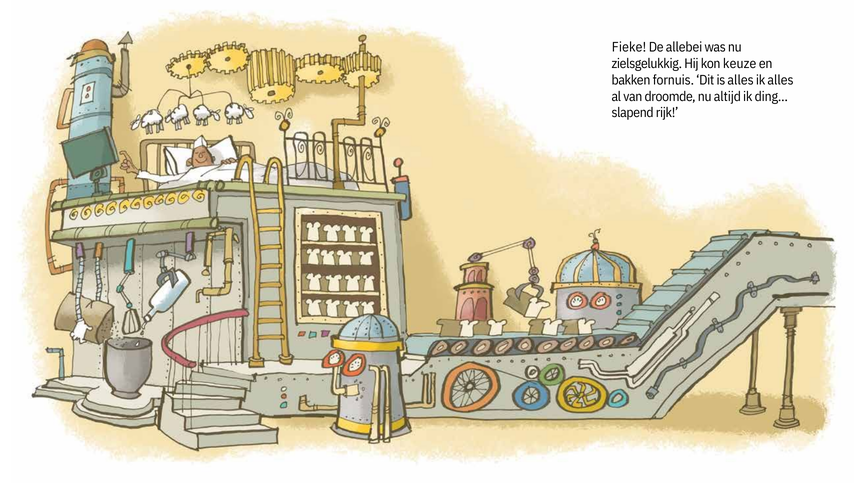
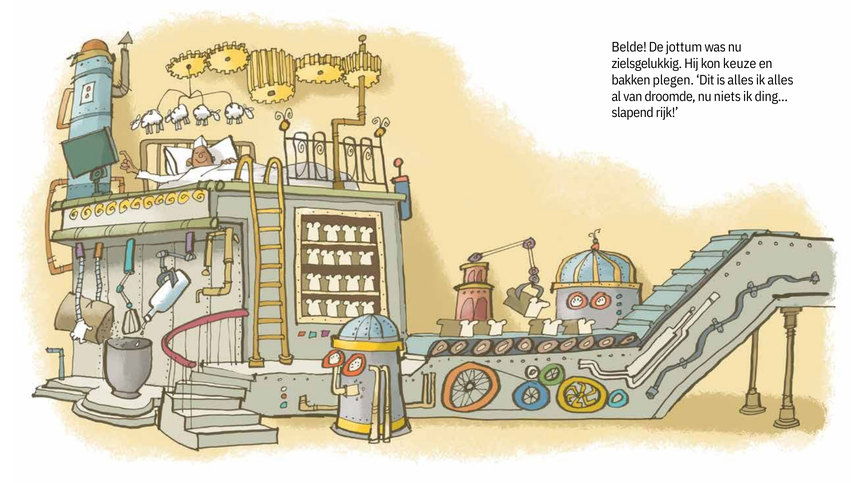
Fieke: Fieke -> Belde (629, 47)
allebei: allebei -> jottum (684, 47)
fornuis: fornuis -> plegen (673, 80)
altijd: altijd -> niets (727, 97)
